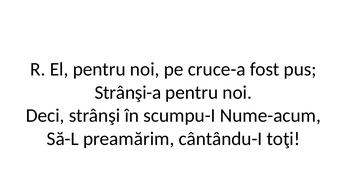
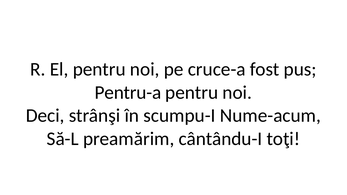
Strânşi-a: Strânşi-a -> Pentru-a (128, 93)
